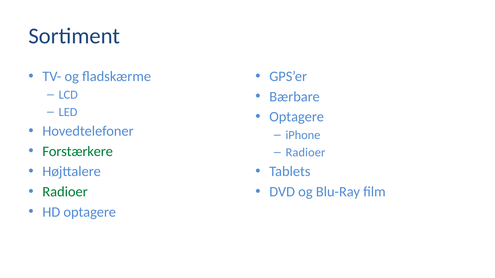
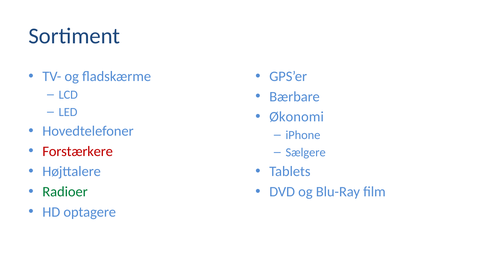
Optagere: Optagere -> Økonomi (297, 117)
Forstærkere colour: green -> red (78, 152)
Radioer: Radioer -> Sælgere (306, 153)
